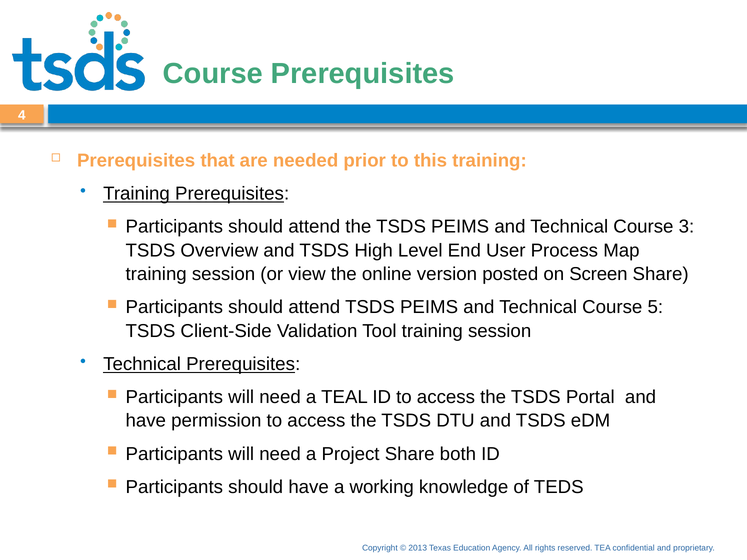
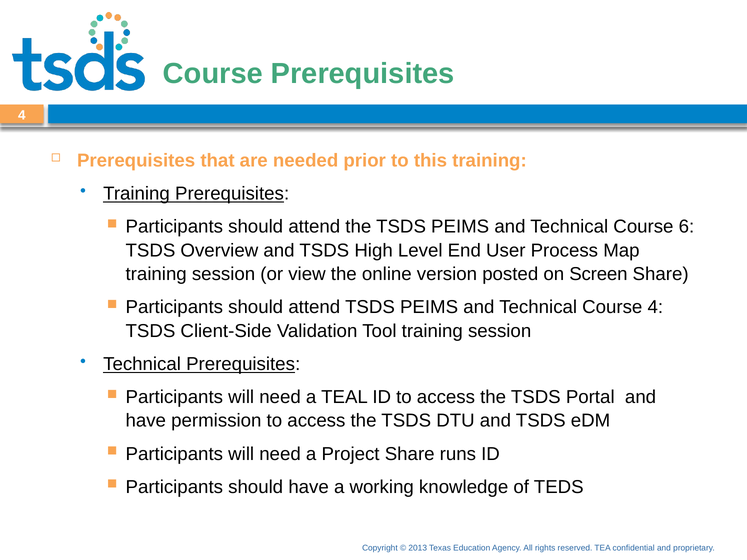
3: 3 -> 6 (686, 227)
Course 5: 5 -> 4 (655, 307)
both: both -> runs (458, 454)
